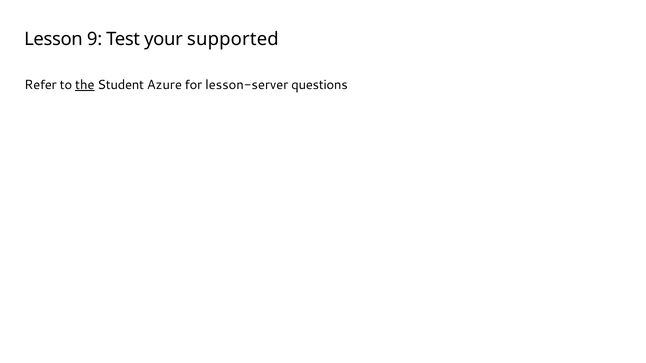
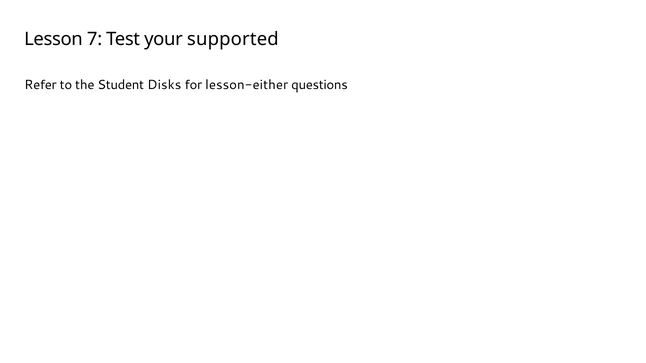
9: 9 -> 7 (95, 39)
the underline: present -> none (85, 85)
Azure: Azure -> Disks (164, 85)
lesson-server: lesson-server -> lesson-either (247, 85)
